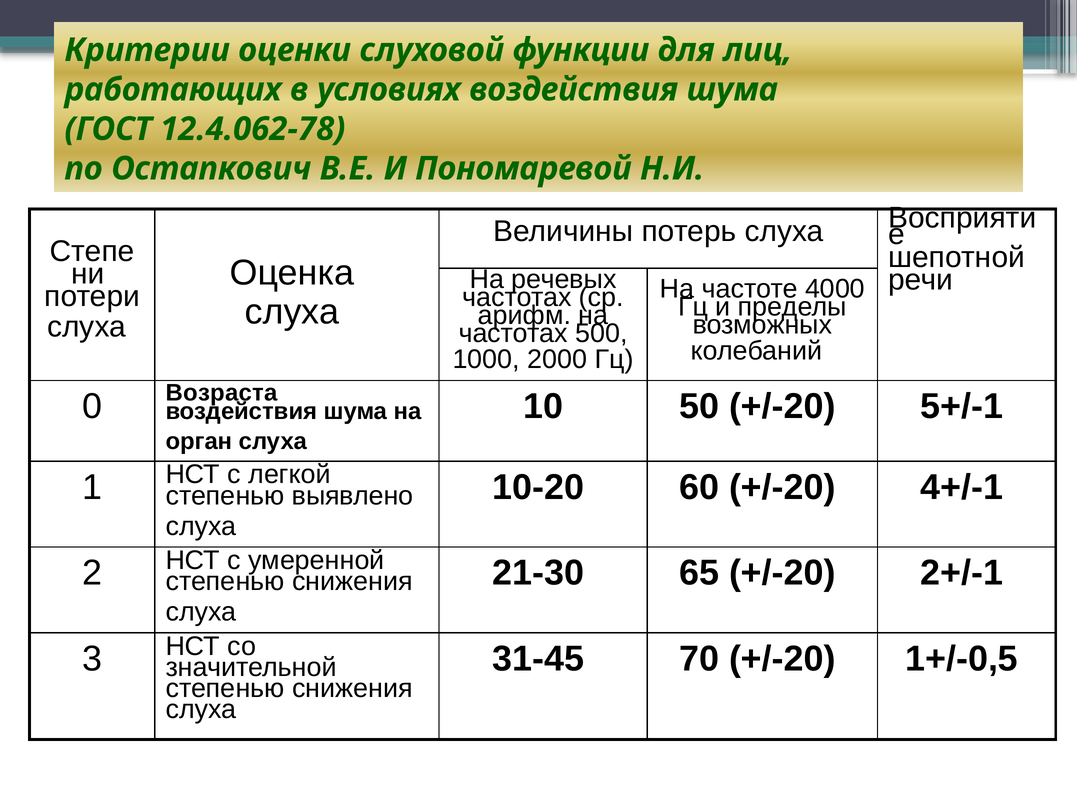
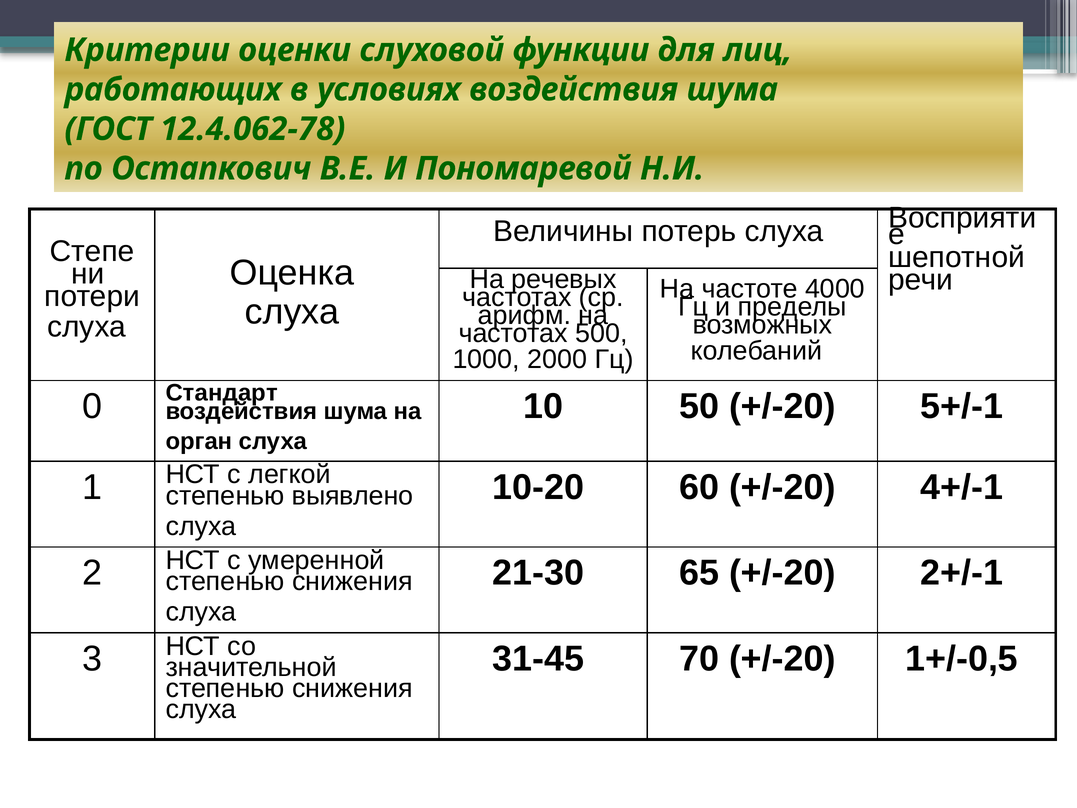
Возраста: Возраста -> Стандарт (222, 393)
